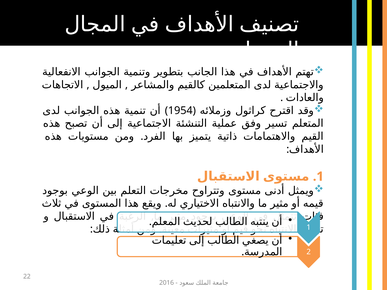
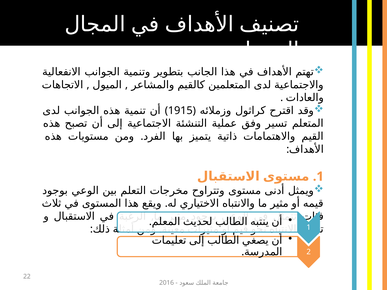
1954: 1954 -> 1915 (180, 111)
